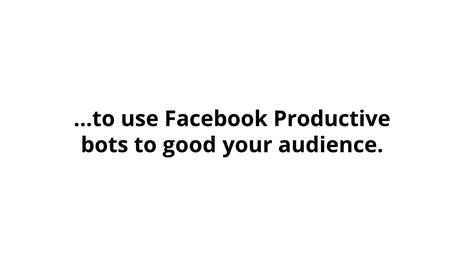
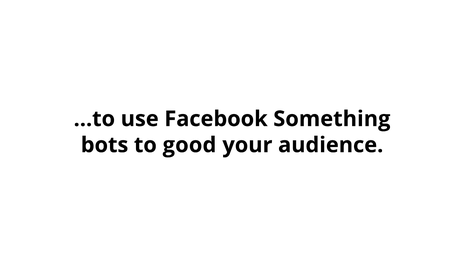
Productive: Productive -> Something (332, 119)
